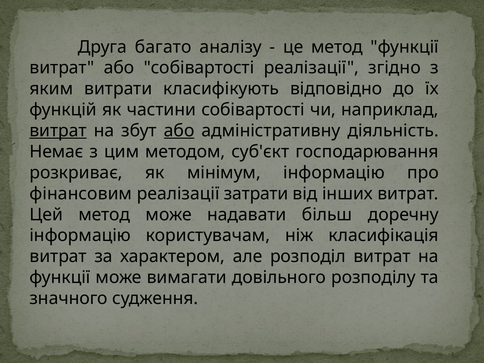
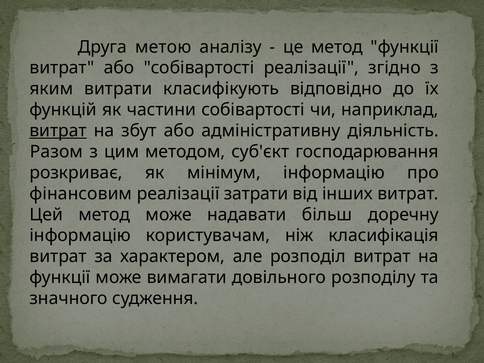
багато: багато -> метою (163, 47)
або underline: present -> none (179, 131)
Немає: Немає -> Разом (56, 152)
